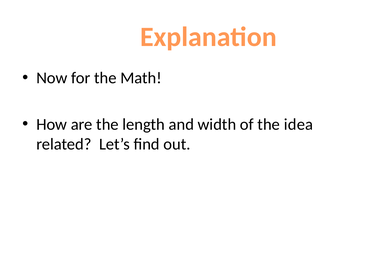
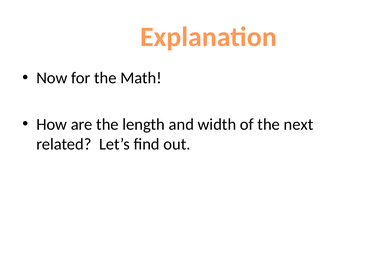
idea: idea -> next (299, 124)
